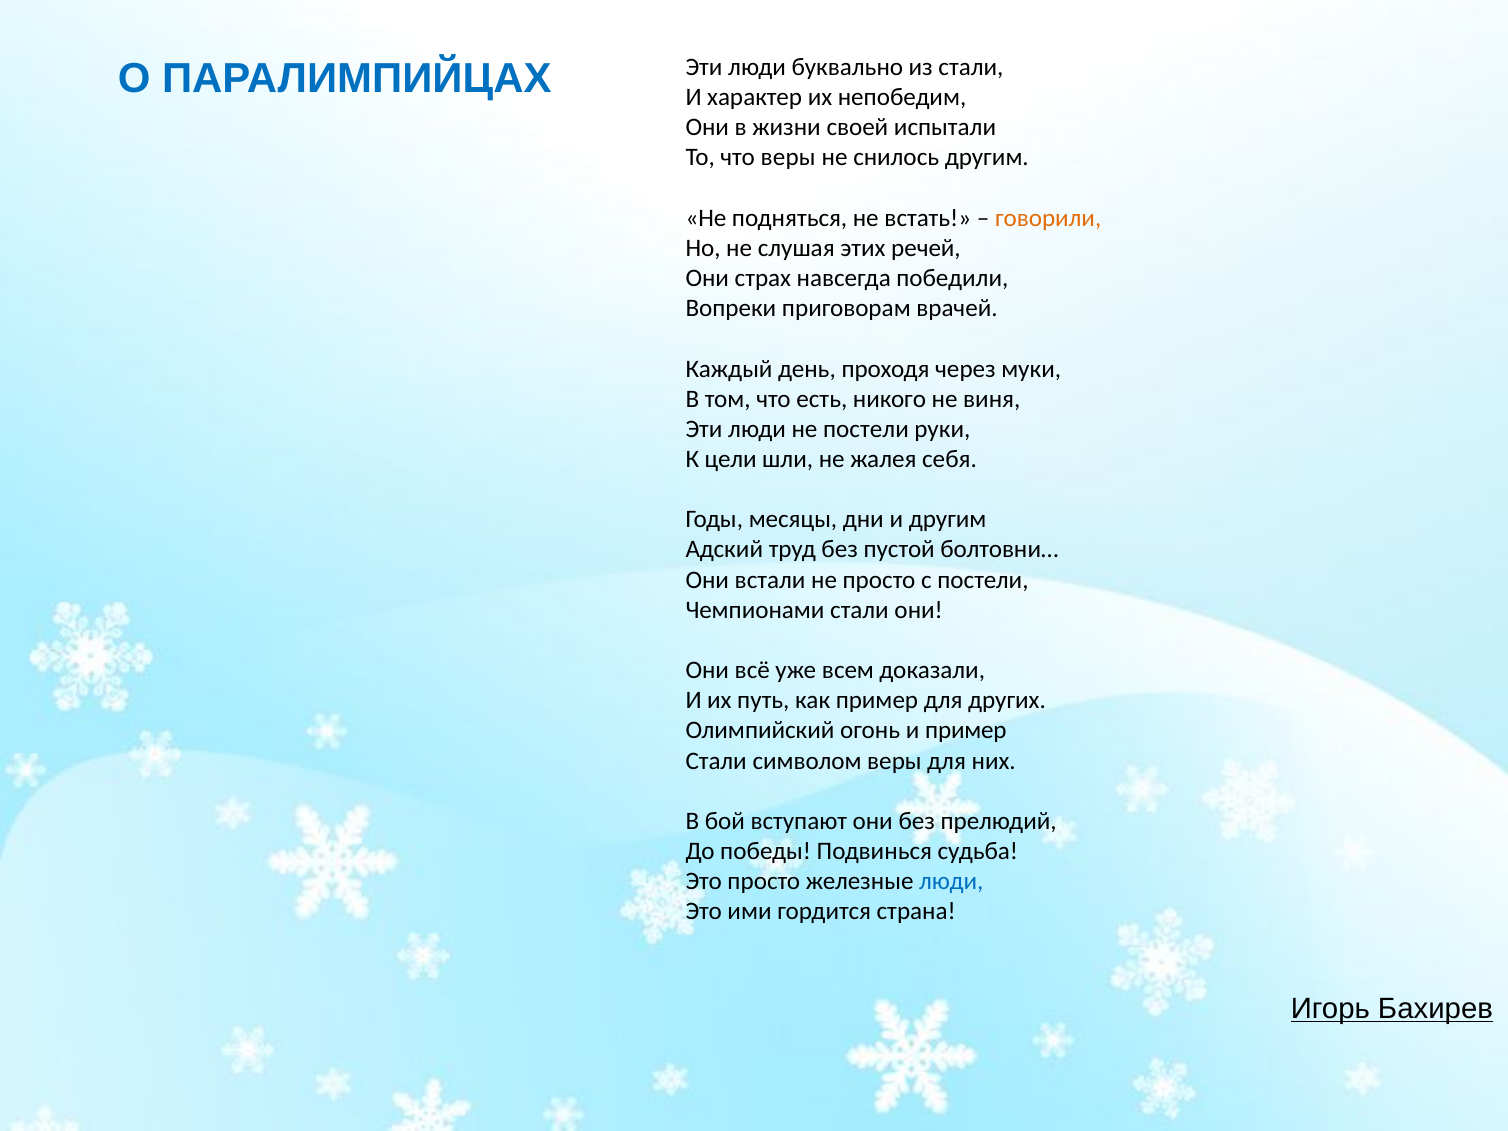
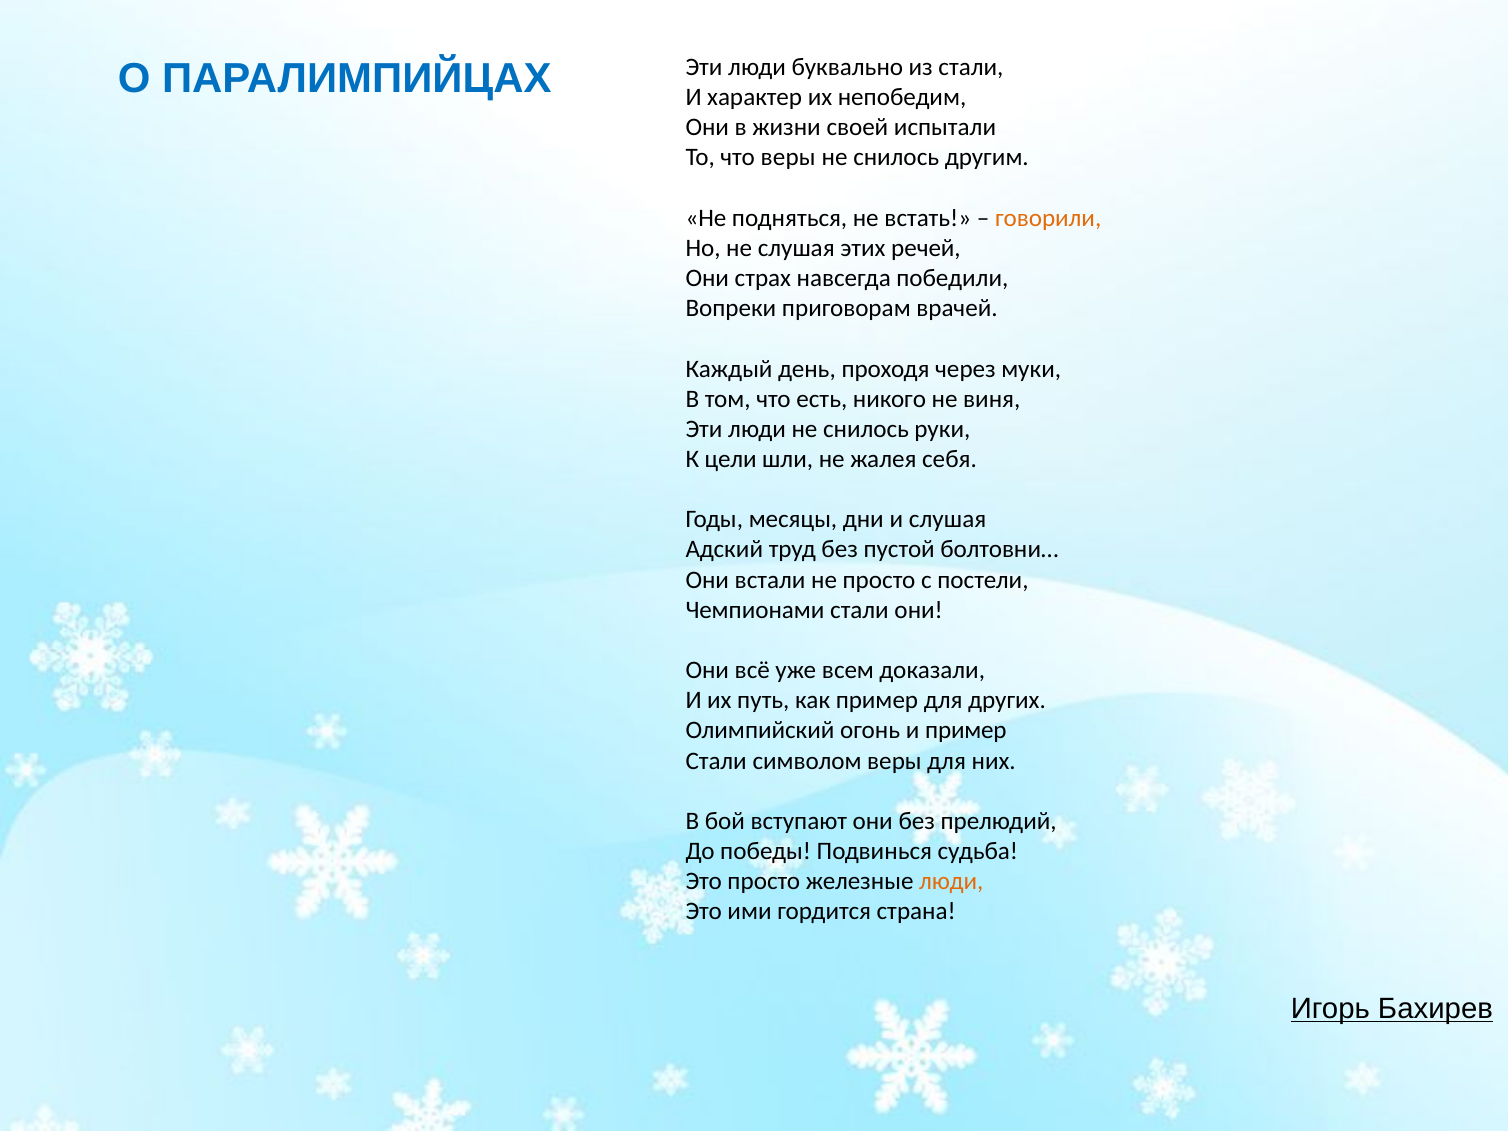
люди не постели: постели -> снилось (866, 429)
и другим: другим -> слушая (948, 520)
люди colour: blue -> orange (951, 881)
